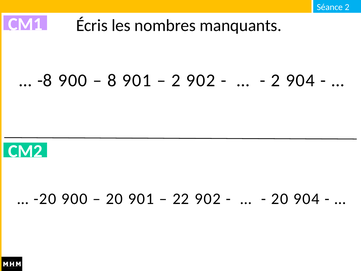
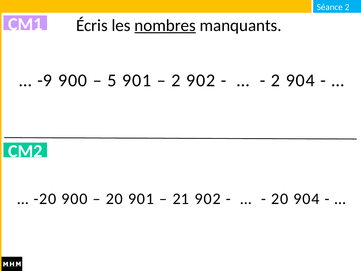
nombres underline: none -> present (165, 25)
-8: -8 -> -9 (45, 80)
8: 8 -> 5 (112, 80)
22: 22 -> 21 (181, 199)
